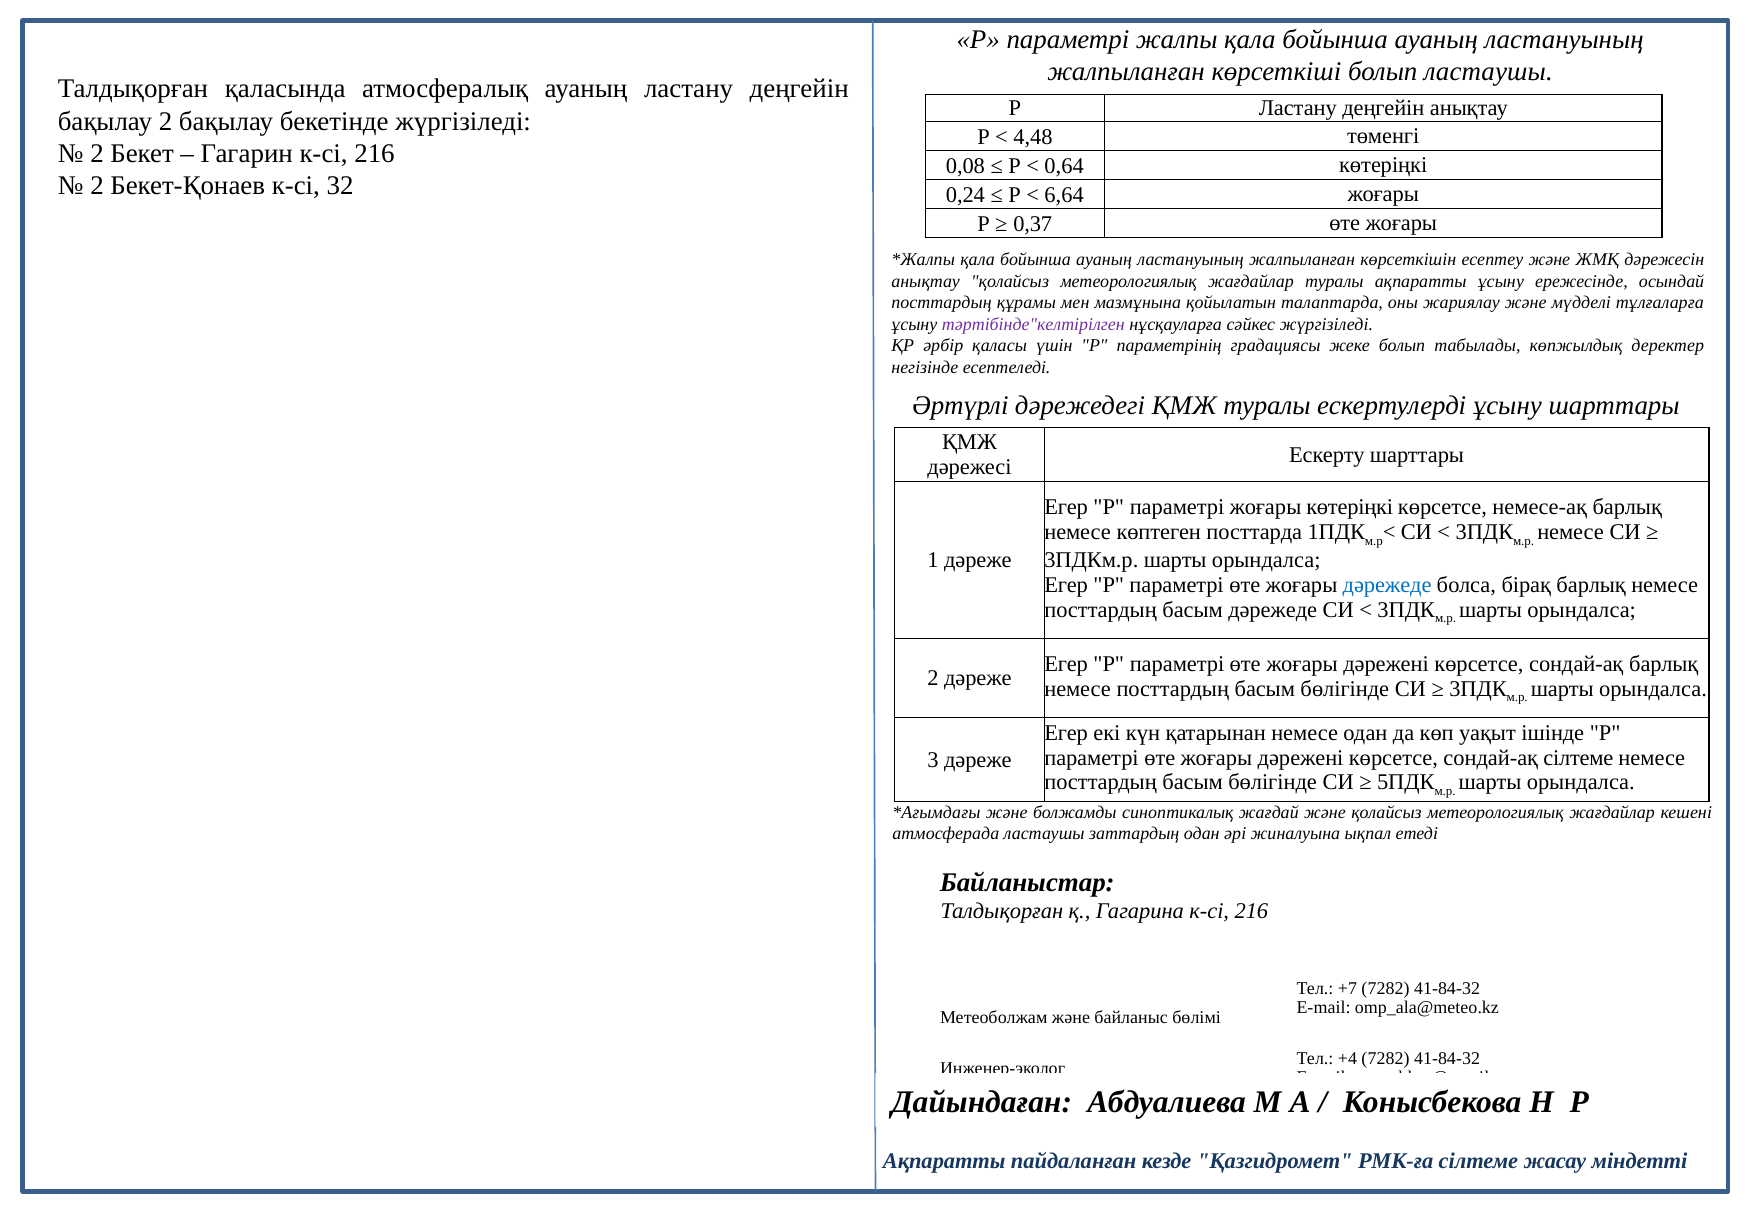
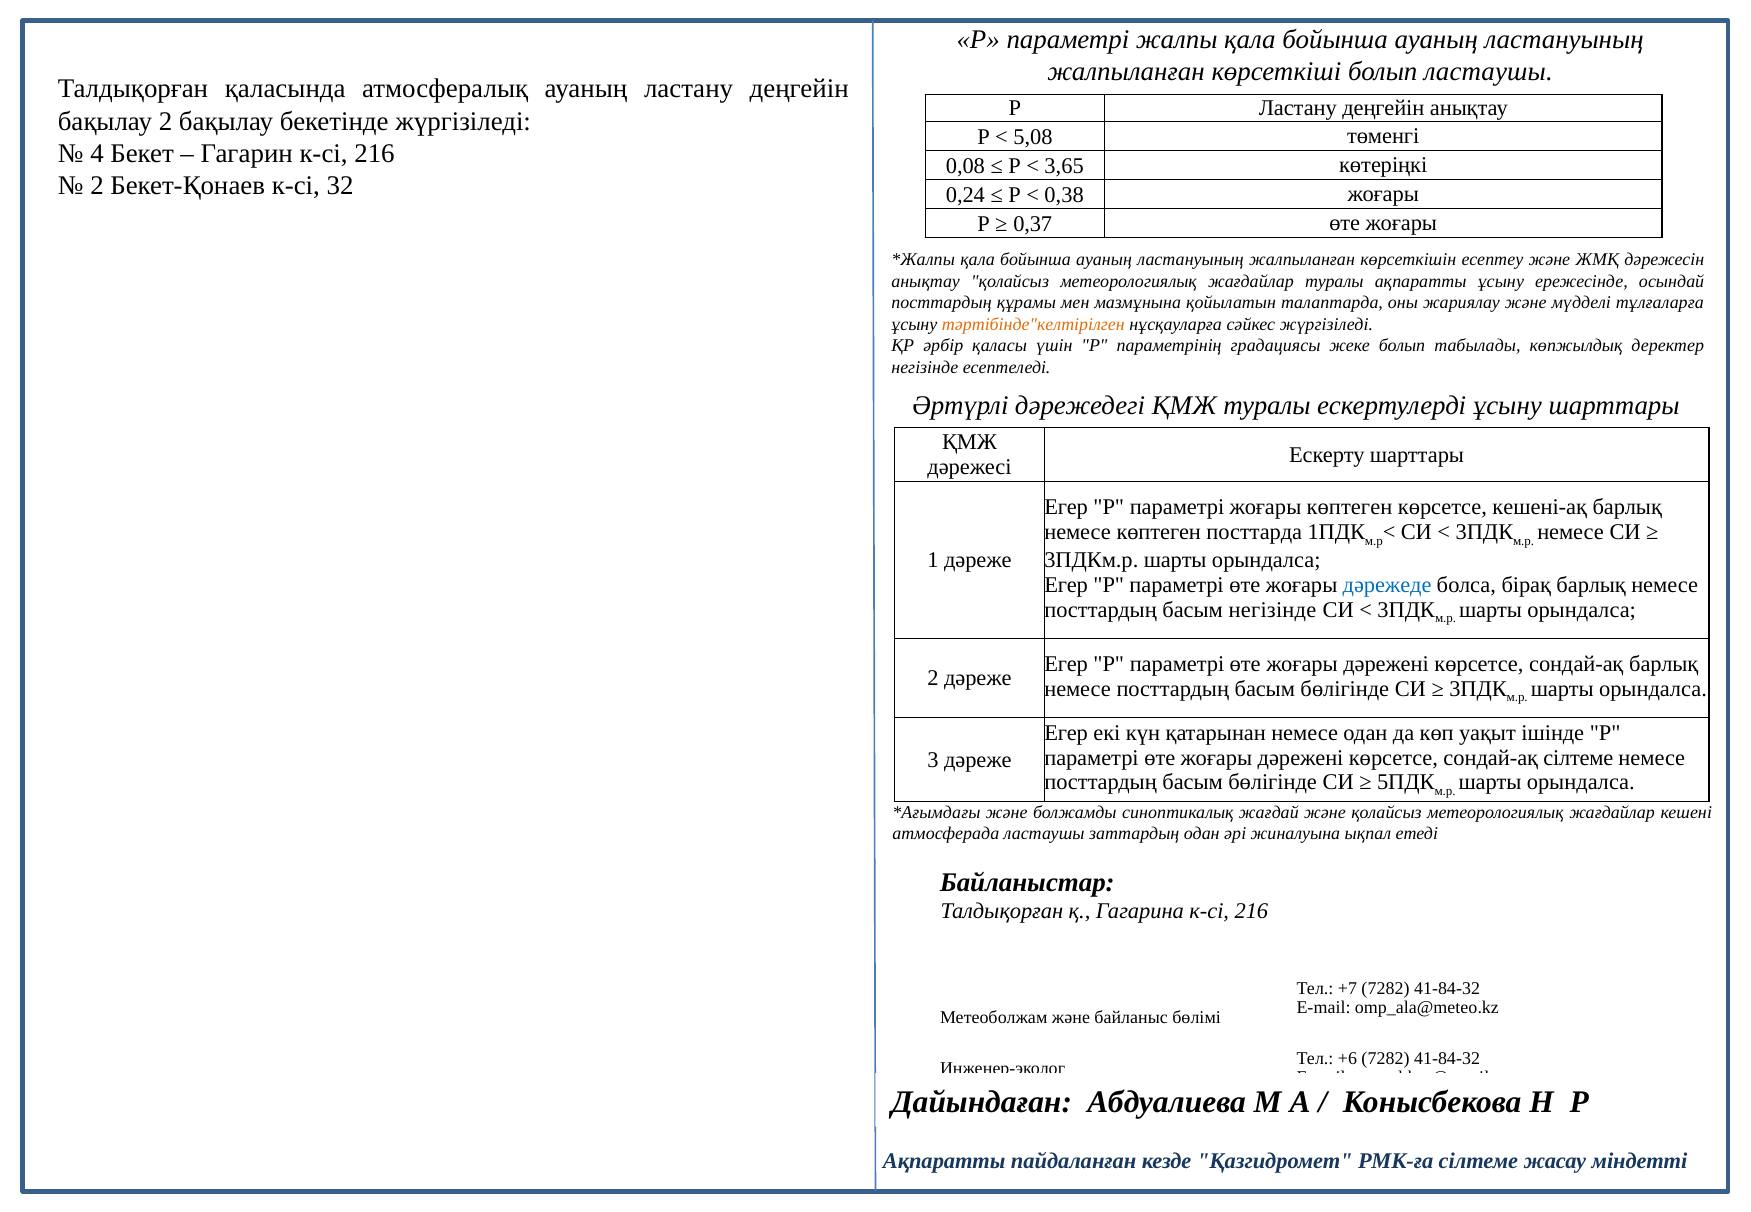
4,48: 4,48 -> 5,08 (1033, 137)
2: 2 -> 4 (97, 154)
0,64: 0,64 -> 3,65 (1064, 166)
6,64: 6,64 -> 0,38 (1064, 195)
тәртібінде"келтірілген colour: purple -> orange (1033, 324)
жоғары көтеріңкі: көтеріңкі -> көптеген (1350, 507)
немесе-ақ: немесе-ақ -> кешені-ақ (1540, 507)
басым дәрежеде: дәрежеде -> негізінде (1272, 610)
+4: +4 -> +6 (1347, 1058)
